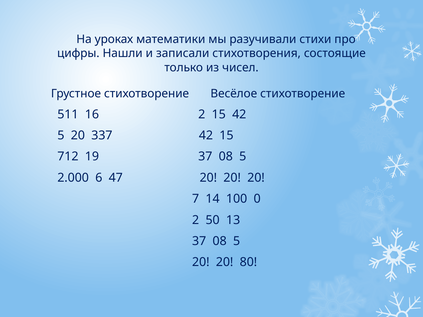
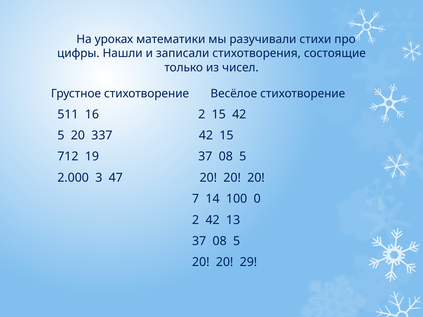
6: 6 -> 3 (99, 178)
2 50: 50 -> 42 (213, 220)
80: 80 -> 29 (248, 262)
